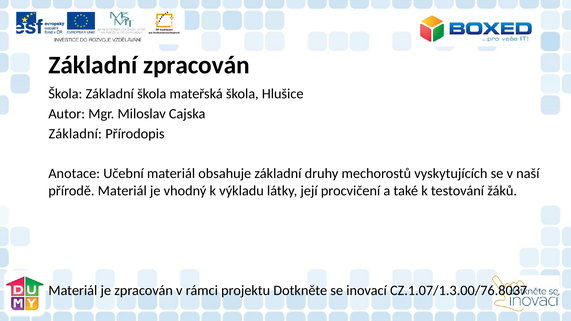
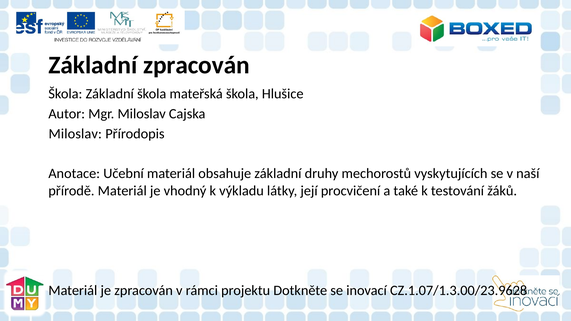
Základní: Základní -> Miloslav (75, 134)
CZ.1.07/1.3.00/76.8037: CZ.1.07/1.3.00/76.8037 -> CZ.1.07/1.3.00/23.9628 (459, 291)
